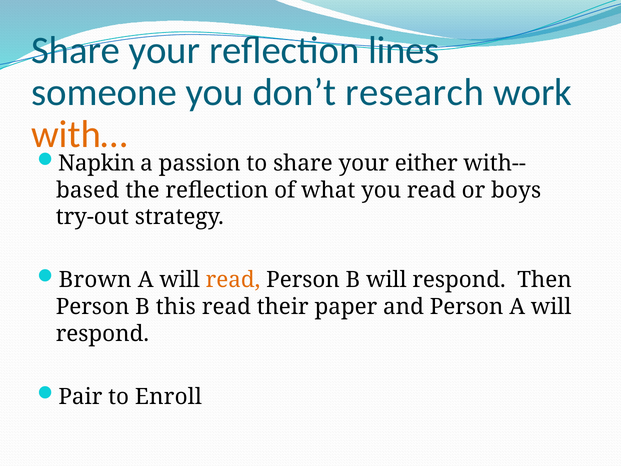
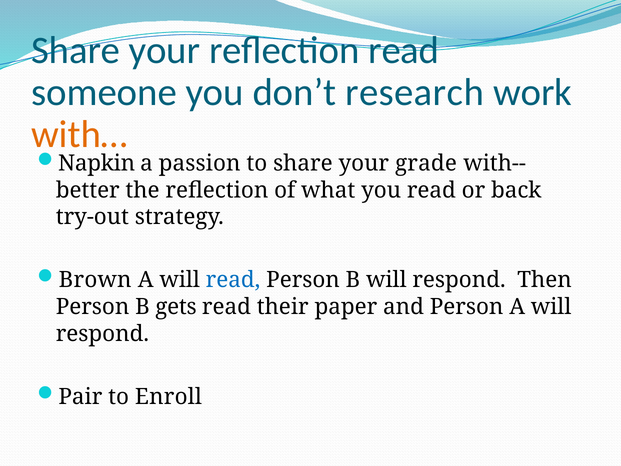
reflection lines: lines -> read (404, 50)
either: either -> grade (426, 163)
based: based -> better (88, 190)
boys: boys -> back (516, 190)
read colour: orange -> blue (233, 280)
this: this -> gets (176, 307)
